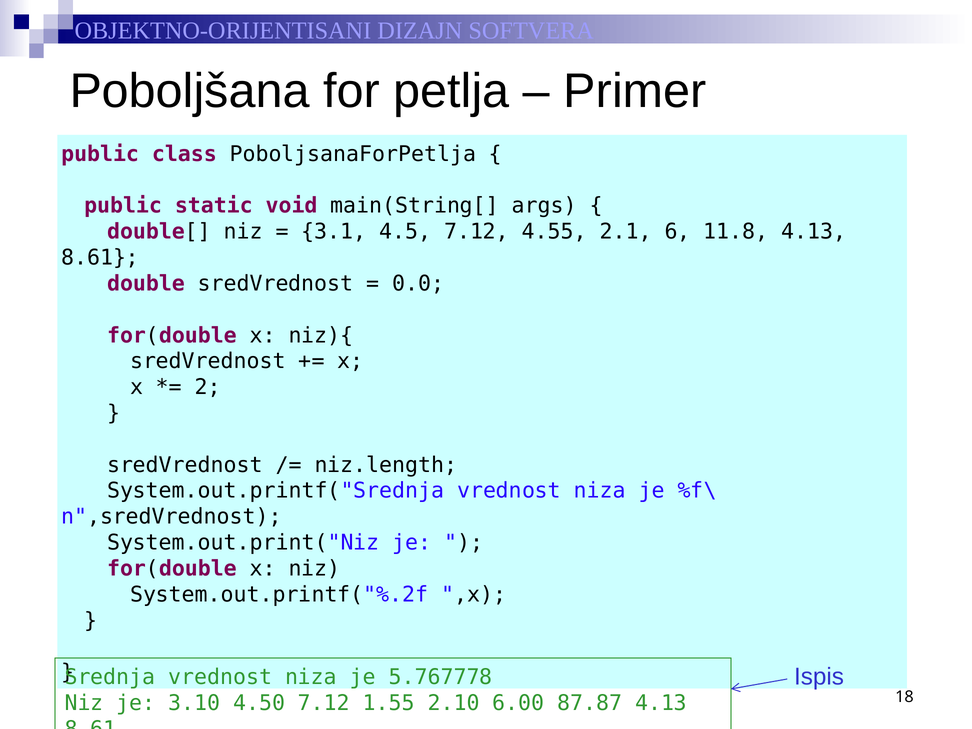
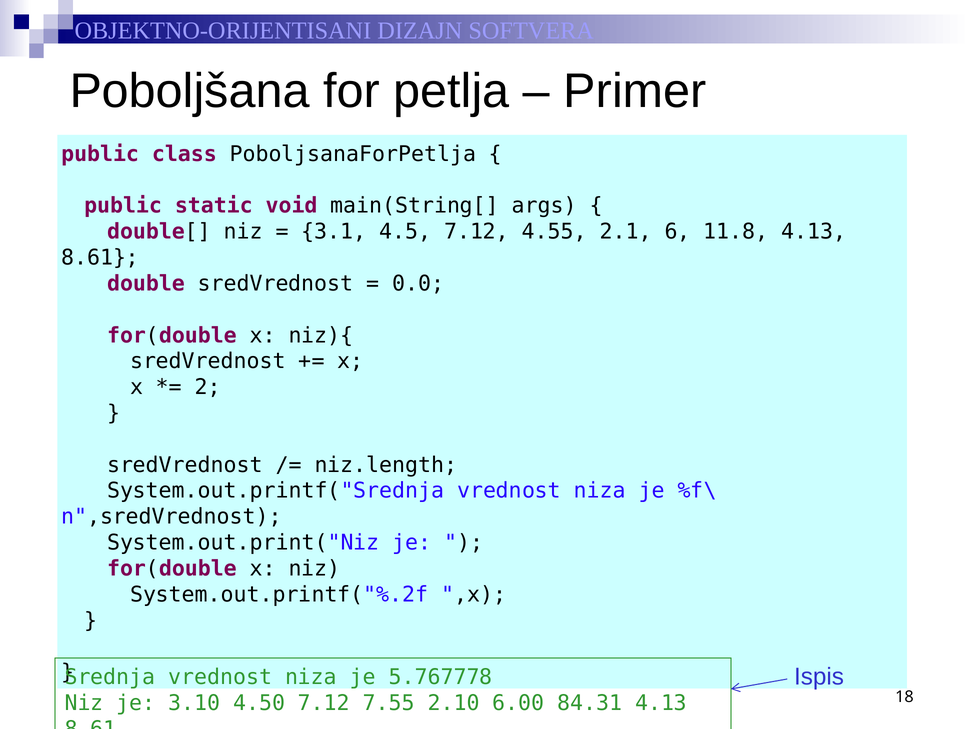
1.55: 1.55 -> 7.55 (389, 703)
87.87: 87.87 -> 84.31 (590, 703)
